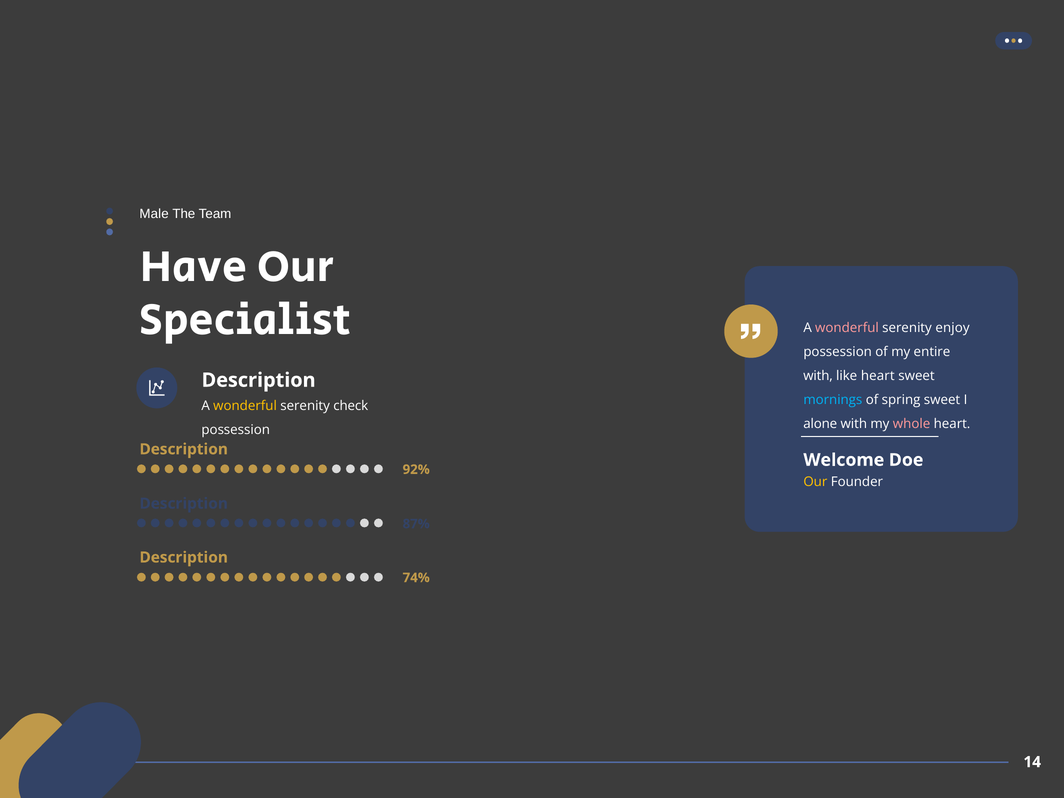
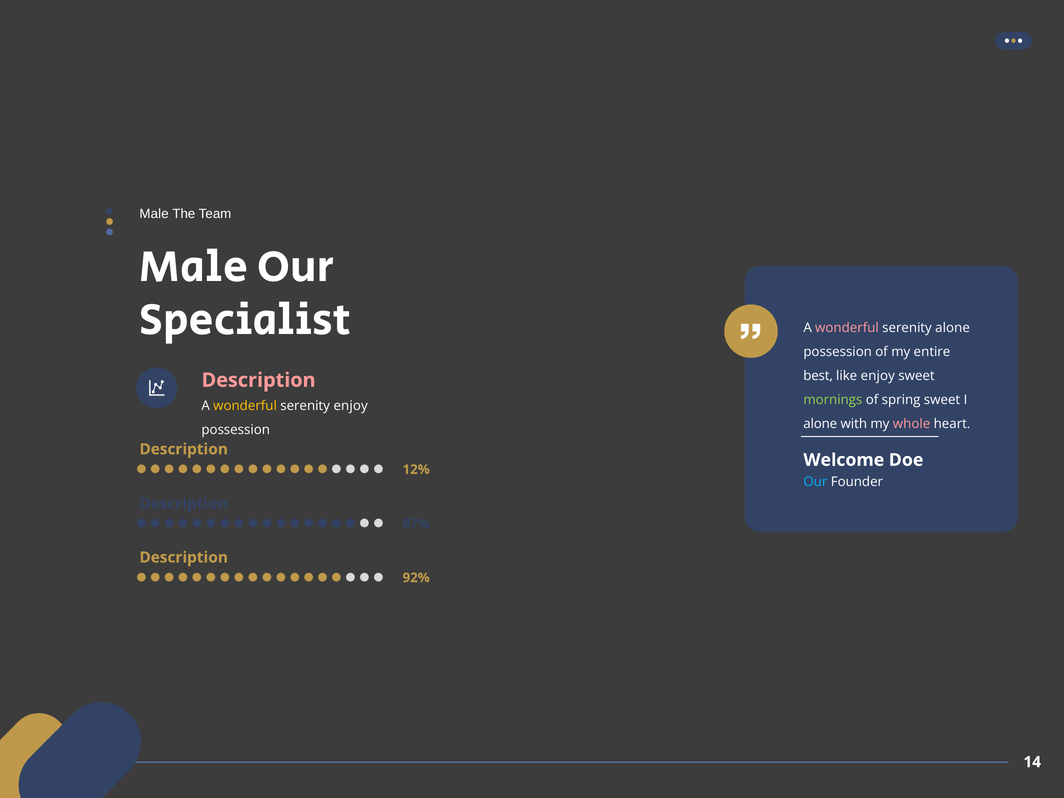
Have: Have -> Male (194, 266)
serenity enjoy: enjoy -> alone (953, 328)
with: with -> best (818, 376)
like heart: heart -> enjoy (878, 376)
Description colour: white -> pink (259, 380)
mornings colour: light blue -> light green (833, 400)
serenity check: check -> enjoy (351, 406)
92%: 92% -> 12% (416, 470)
Our colour: yellow -> light blue (815, 482)
74%: 74% -> 92% (416, 578)
